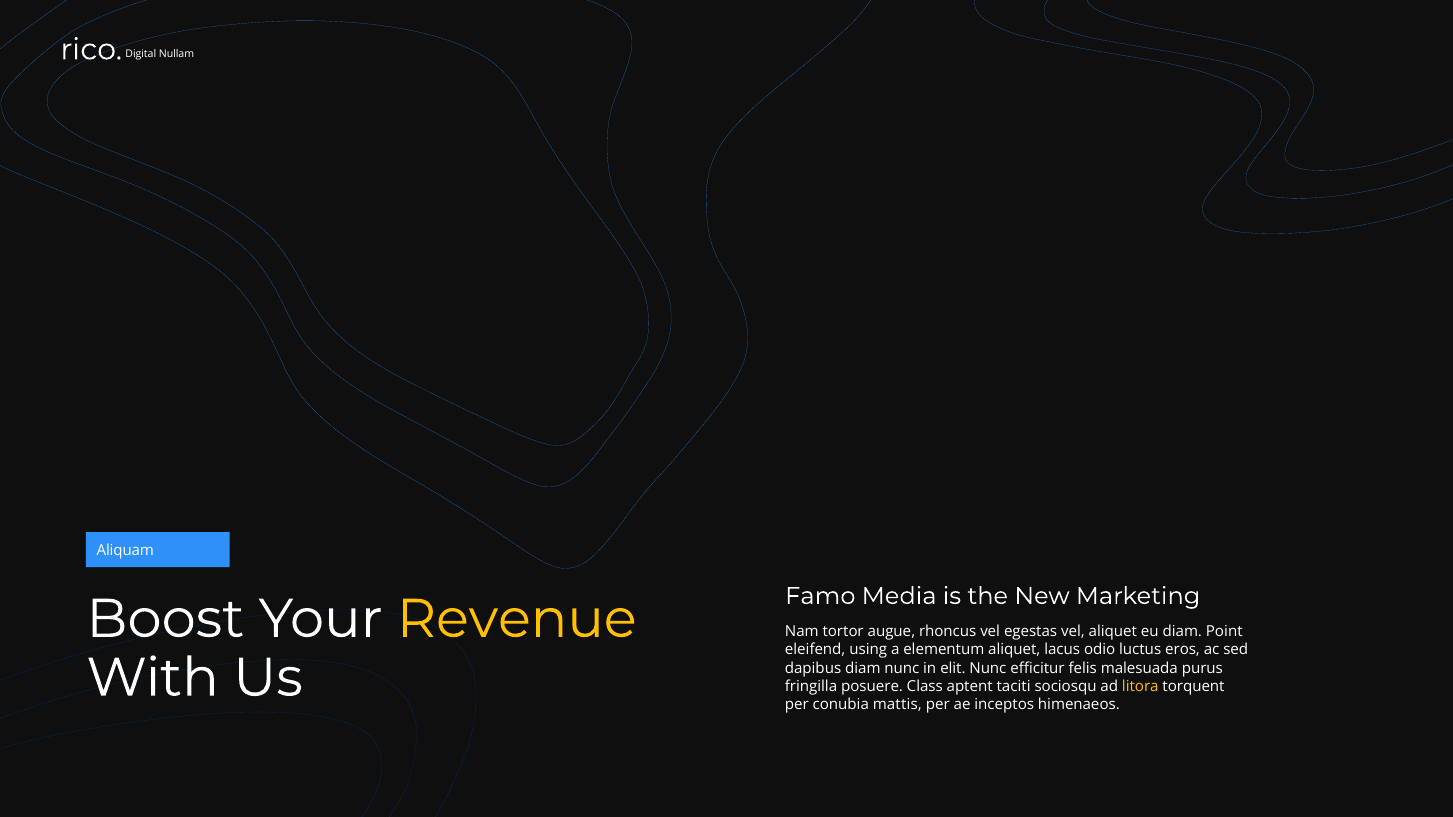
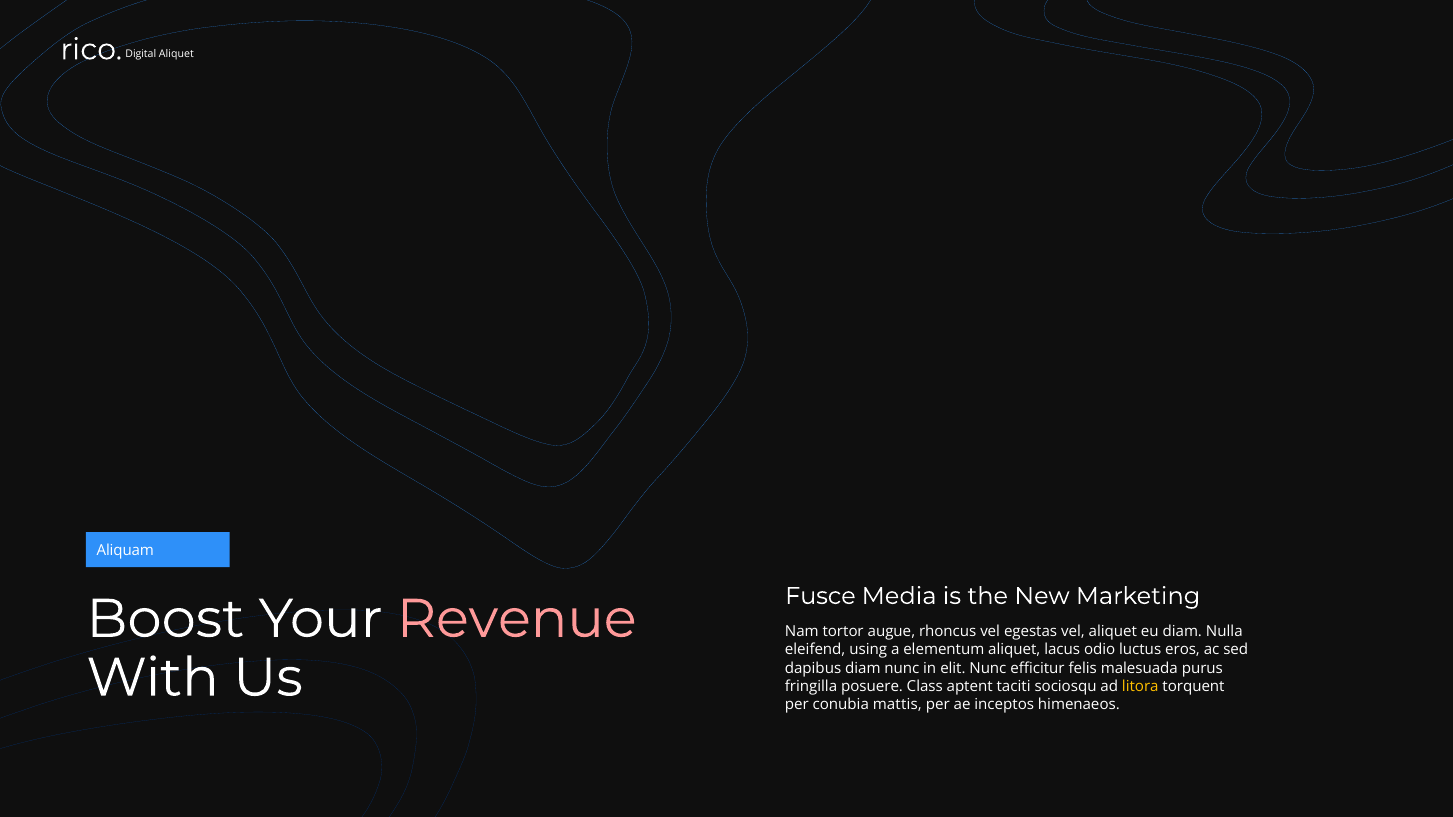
Digital Nullam: Nullam -> Aliquet (176, 54)
Famo: Famo -> Fusce (820, 596)
Revenue colour: yellow -> pink (517, 619)
Point: Point -> Nulla (1224, 632)
